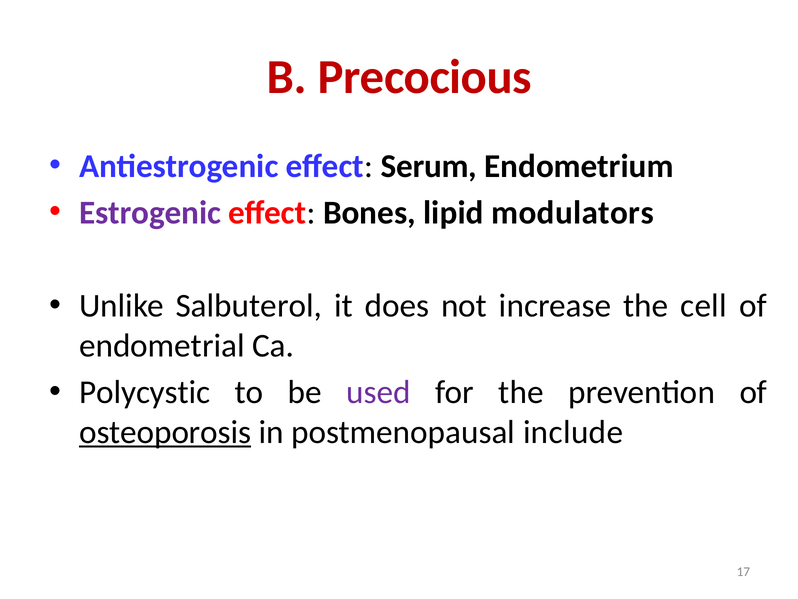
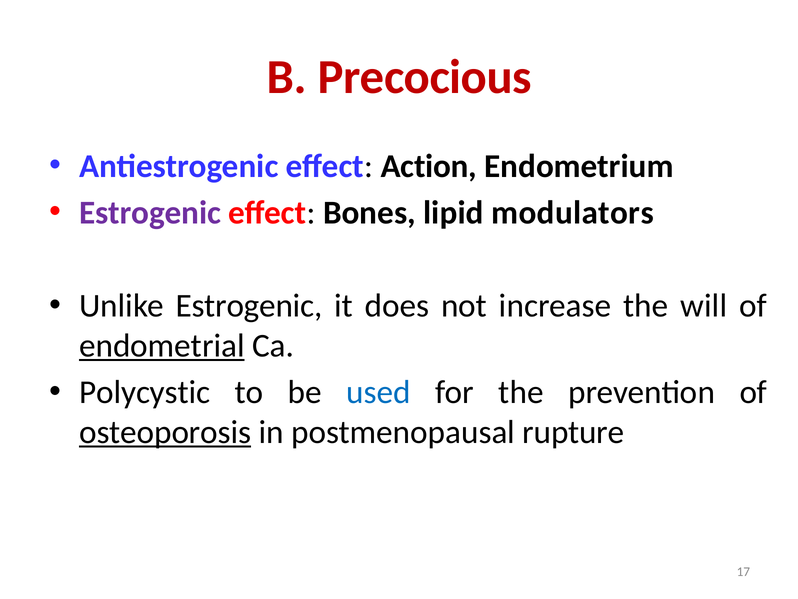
Serum: Serum -> Action (429, 166)
Unlike Salbuterol: Salbuterol -> Estrogenic (249, 306)
cell: cell -> will (704, 306)
endometrial underline: none -> present (162, 345)
used colour: purple -> blue (379, 392)
include: include -> rupture (573, 432)
